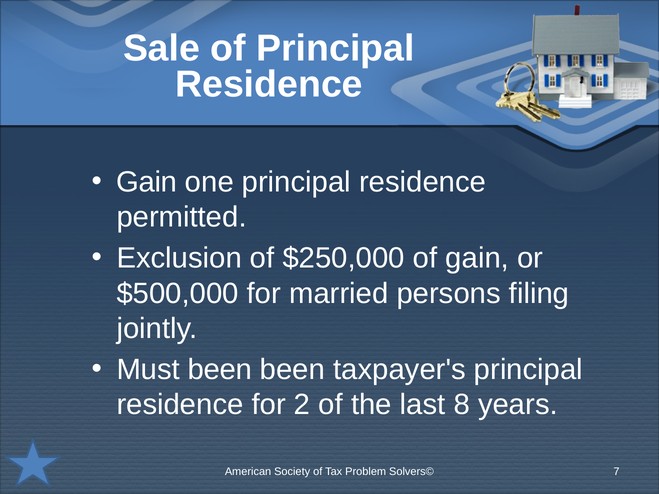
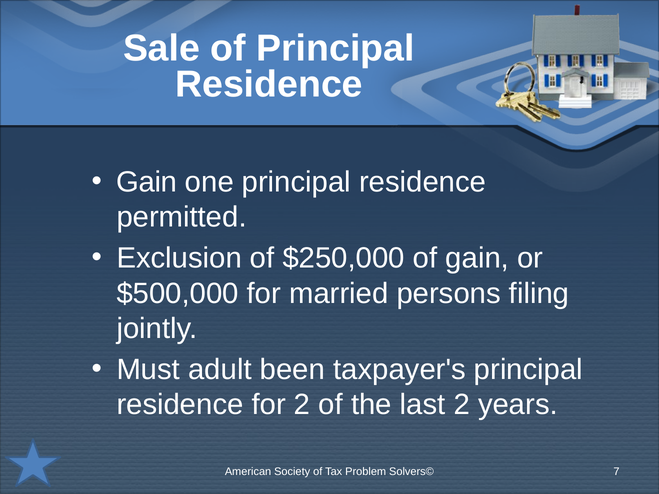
Must been: been -> adult (220, 370)
last 8: 8 -> 2 (462, 405)
